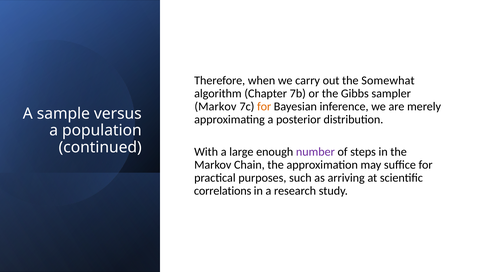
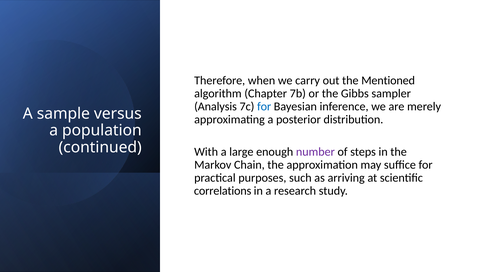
Somewhat: Somewhat -> Mentioned (388, 80)
Markov: Markov -> Analysis (216, 106)
for colour: orange -> blue (264, 106)
